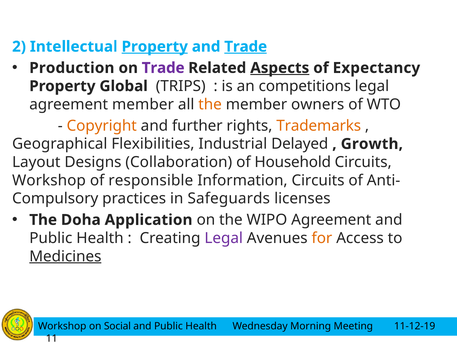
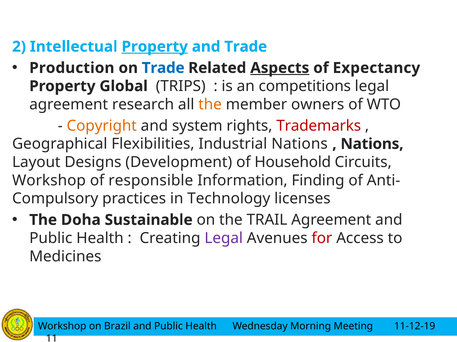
Trade underline: present -> none (246, 47)
Trade colour: purple -> blue (163, 68)
agreement member: member -> research (143, 105)
further: further -> system (197, 126)
Trademarks colour: orange -> red (319, 126)
Industrial Delayed: Delayed -> Nations (300, 144)
Growth: Growth -> Nations (372, 144)
Collaboration: Collaboration -> Development (179, 162)
Information Circuits: Circuits -> Finding (318, 181)
Safeguards: Safeguards -> Technology (229, 199)
Application: Application -> Sustainable (149, 220)
WIPO: WIPO -> TRAIL (267, 220)
for colour: orange -> red (322, 239)
Medicines underline: present -> none (65, 257)
Social: Social -> Brazil (117, 327)
